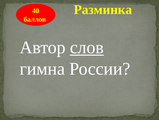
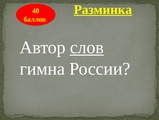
Разминка underline: none -> present (103, 10)
